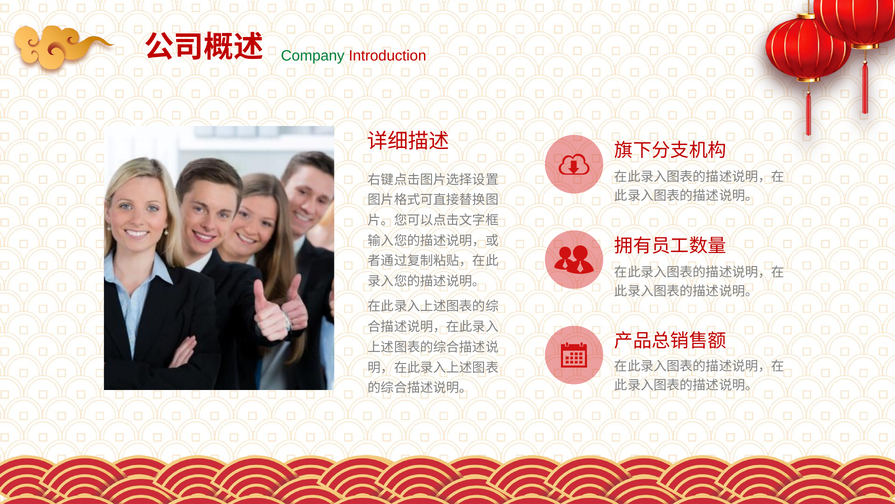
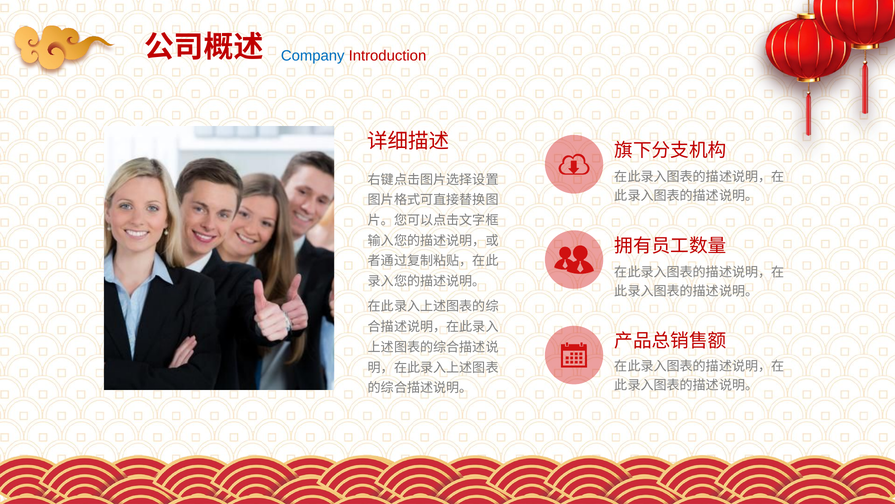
Company colour: green -> blue (313, 56)
